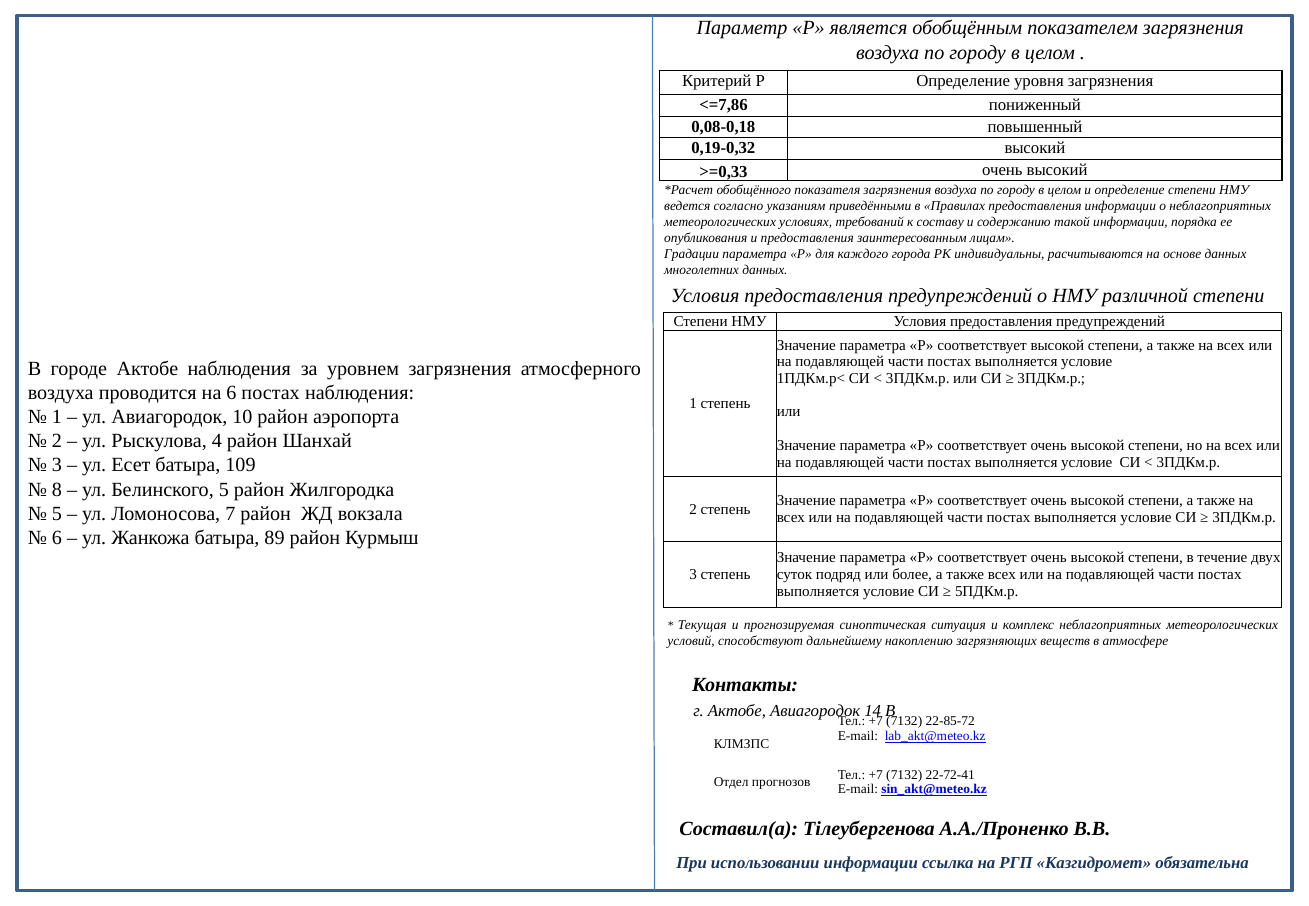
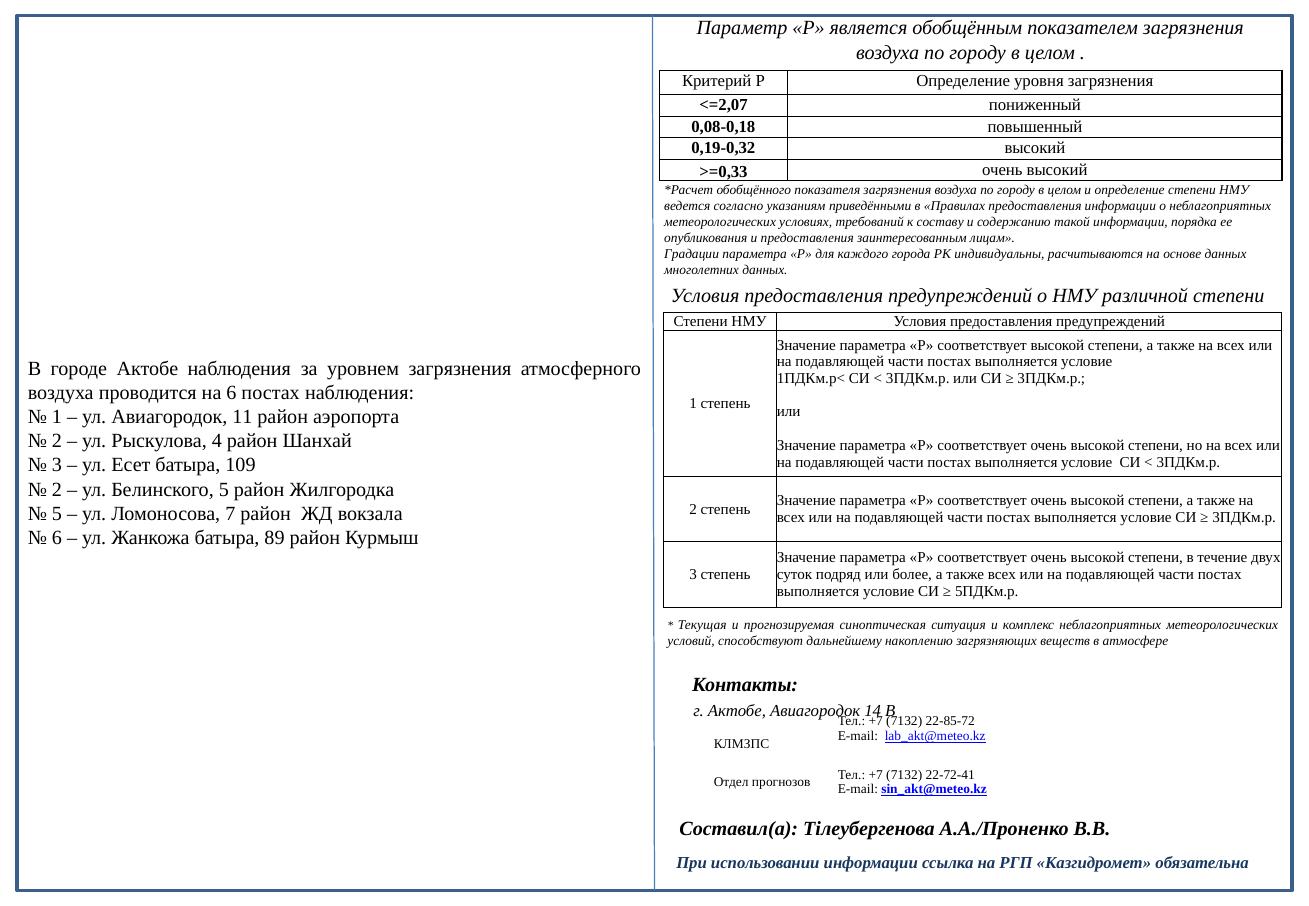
<=7,86: <=7,86 -> <=2,07 (724, 105)
10: 10 -> 11 (242, 417)
8: 8 -> 2 (57, 490)
